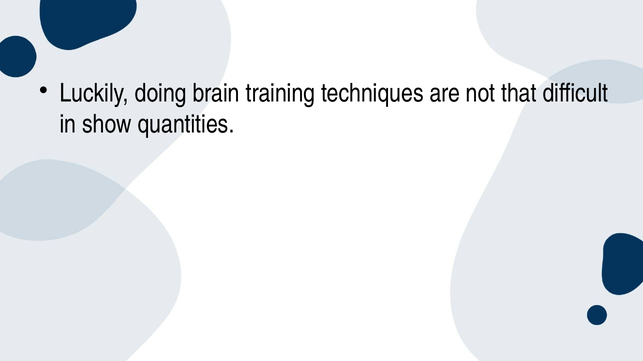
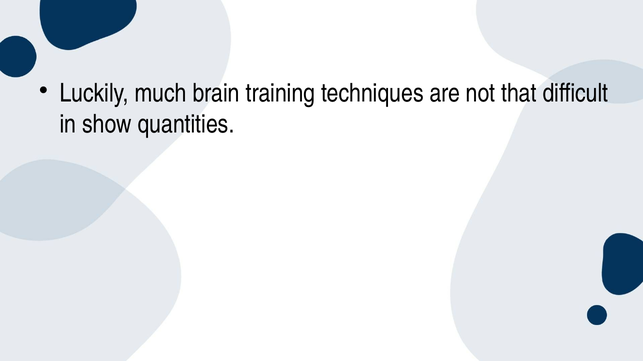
doing: doing -> much (161, 93)
